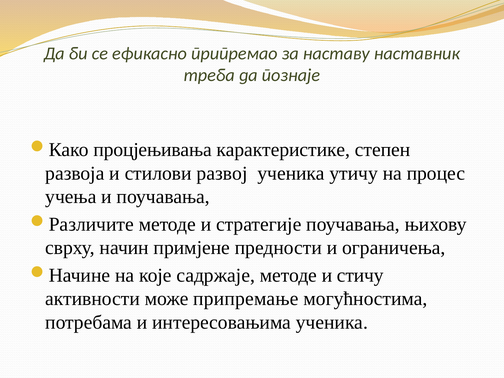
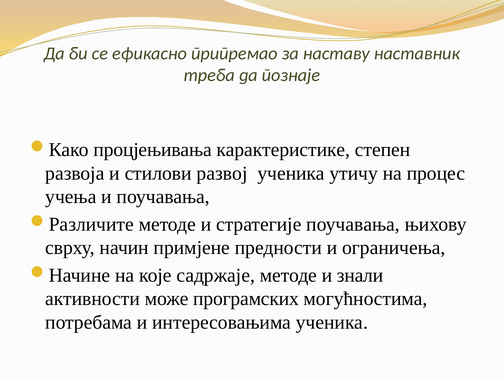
стичу: стичу -> знали (360, 275)
припремање: припремање -> програмских (246, 299)
